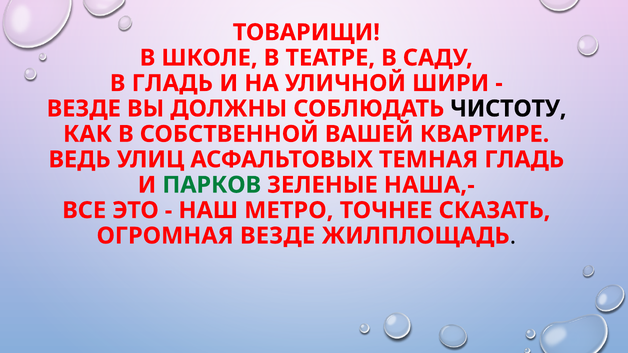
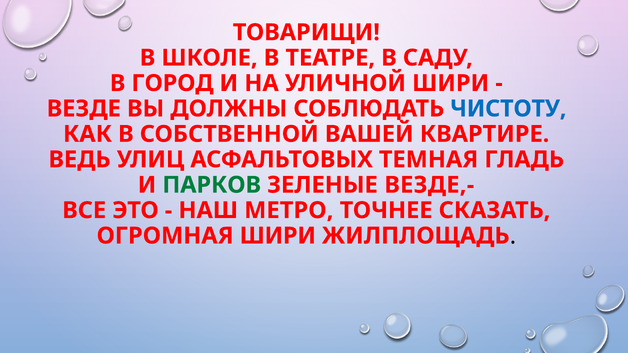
В ГЛАДЬ: ГЛАДЬ -> ГОРОД (173, 83)
ЧИСТОТУ colour: black -> blue (508, 109)
НАША,-: НАША,- -> ВЕЗДЕ,- (429, 185)
ОГРОМНАЯ ВЕЗДЕ: ВЕЗДЕ -> ШИРИ (278, 236)
